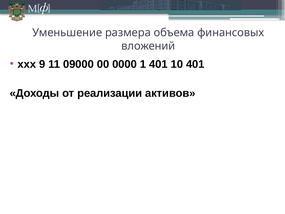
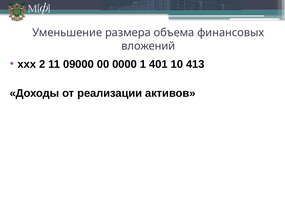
9: 9 -> 2 (42, 64)
10 401: 401 -> 413 (195, 64)
